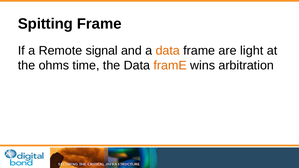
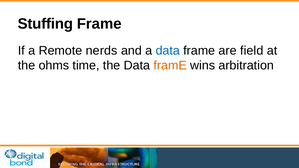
Spitting: Spitting -> Stuffing (45, 24)
signal: signal -> nerds (102, 51)
data colour: orange -> blue (168, 51)
light: light -> field (252, 51)
